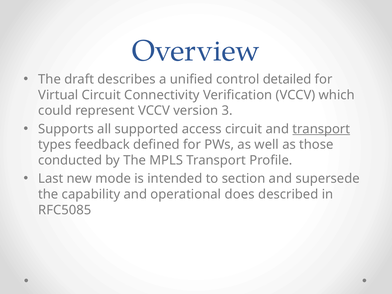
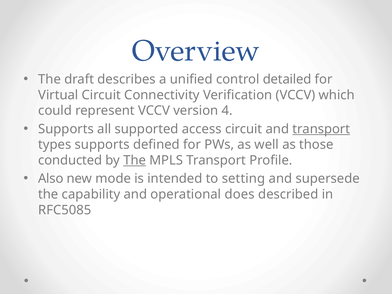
3: 3 -> 4 (227, 111)
types feedback: feedback -> supports (102, 145)
The underline: none -> present (135, 160)
Last: Last -> Also (51, 179)
section: section -> setting (243, 179)
